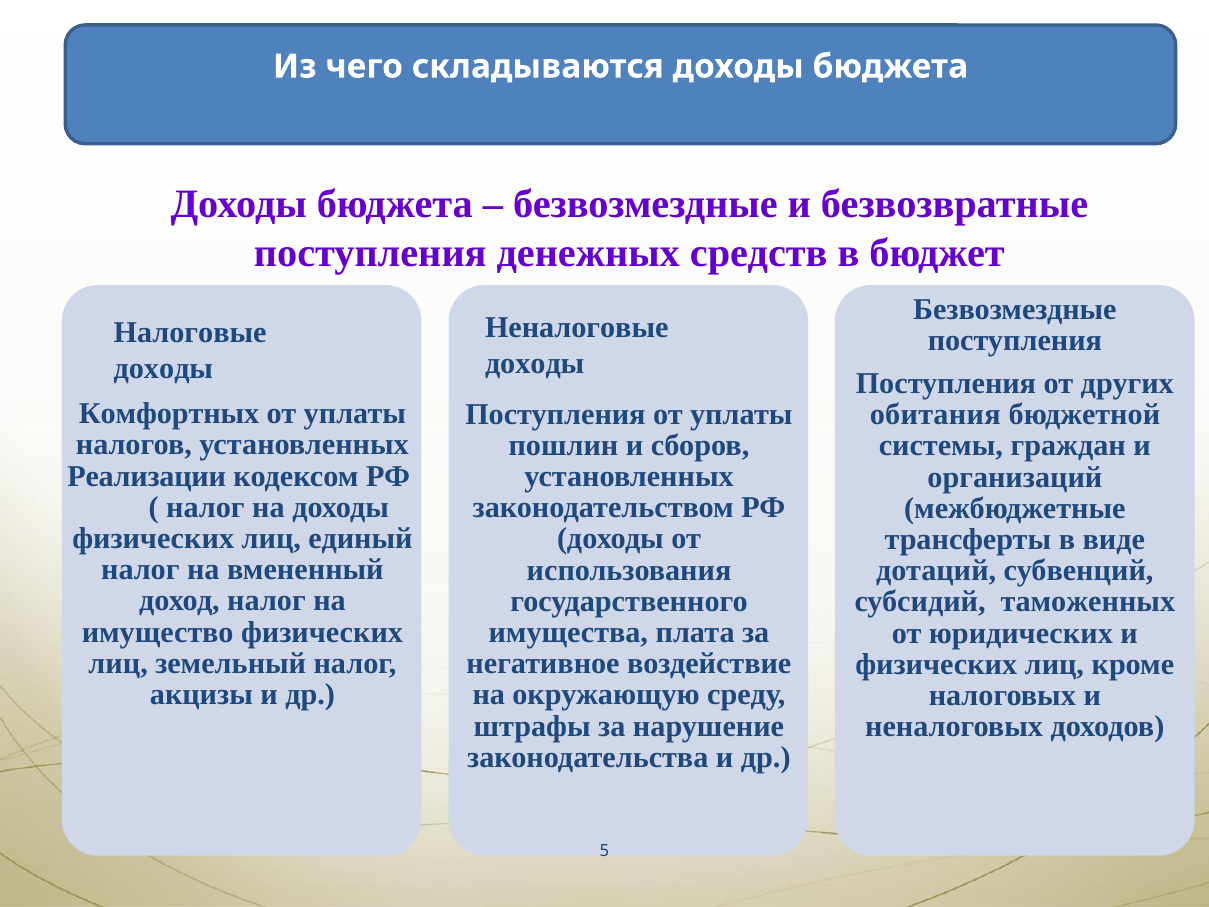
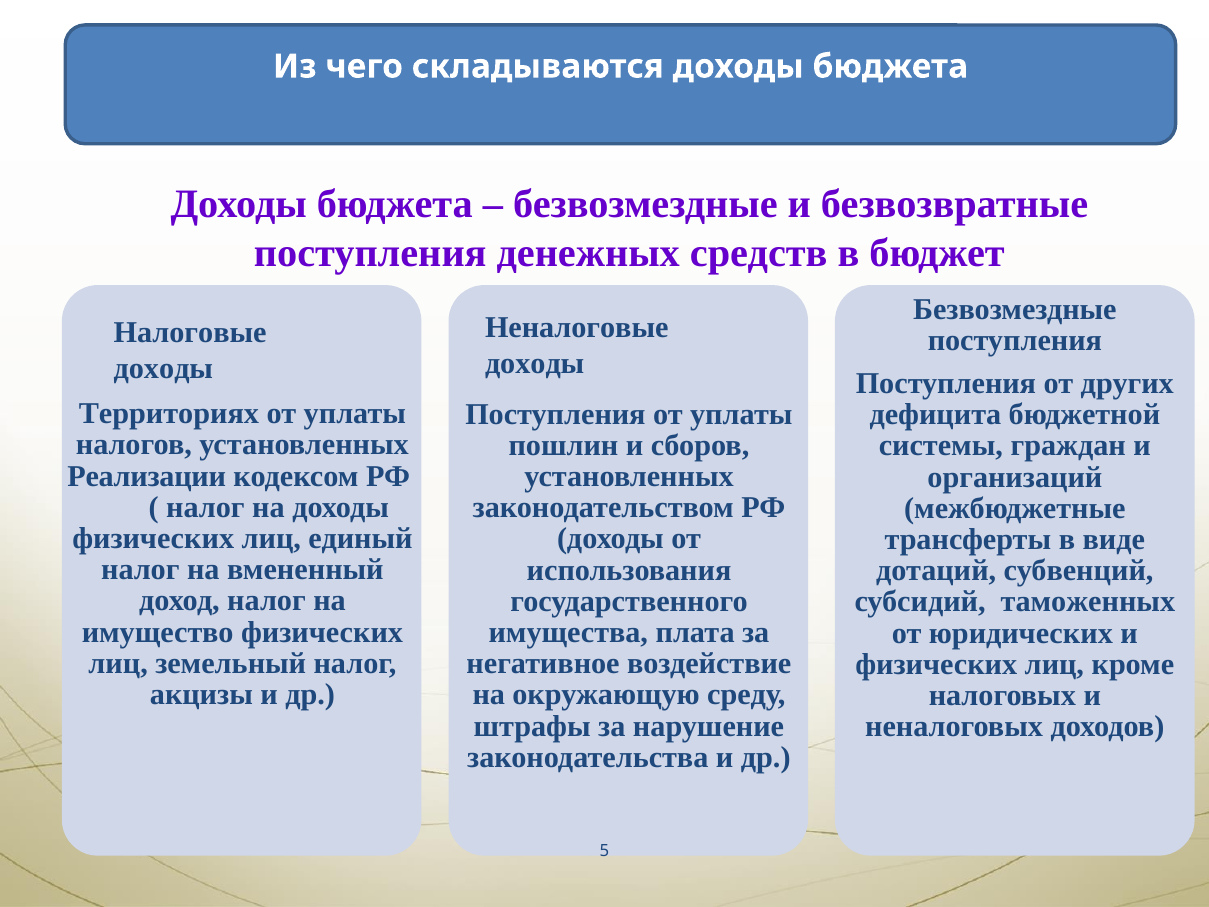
Комфортных: Комфортных -> Территориях (169, 414)
обитания: обитания -> дефицита (935, 415)
